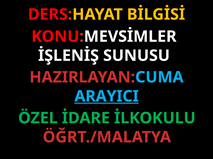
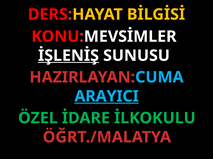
İŞLENİŞ underline: none -> present (69, 56)
